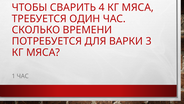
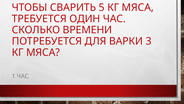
4: 4 -> 5 (102, 7)
